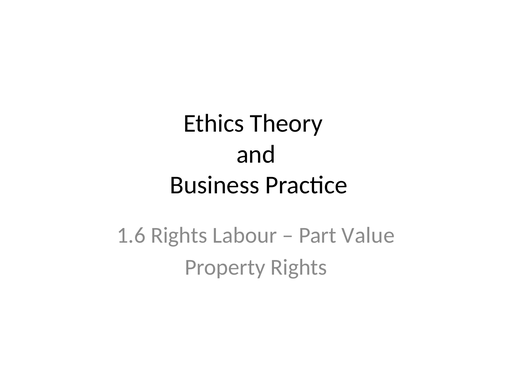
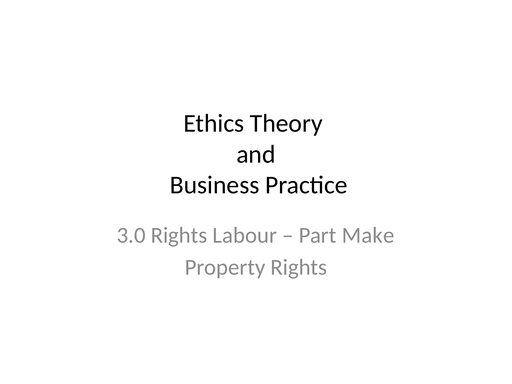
1.6: 1.6 -> 3.0 (131, 235)
Value: Value -> Make (368, 235)
